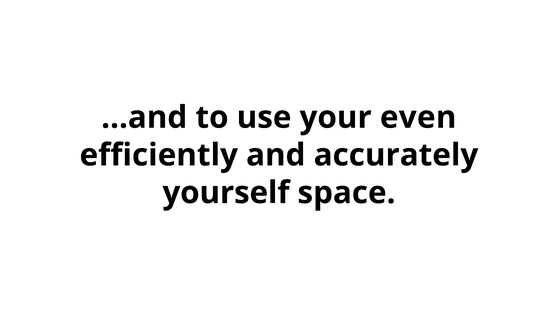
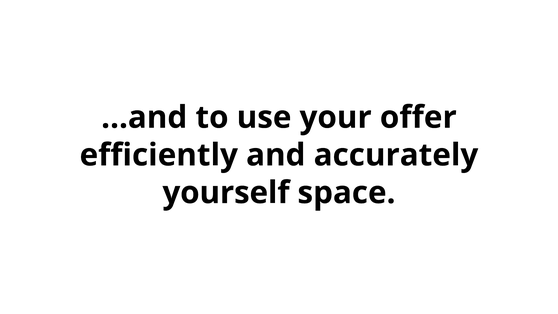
even: even -> offer (418, 117)
